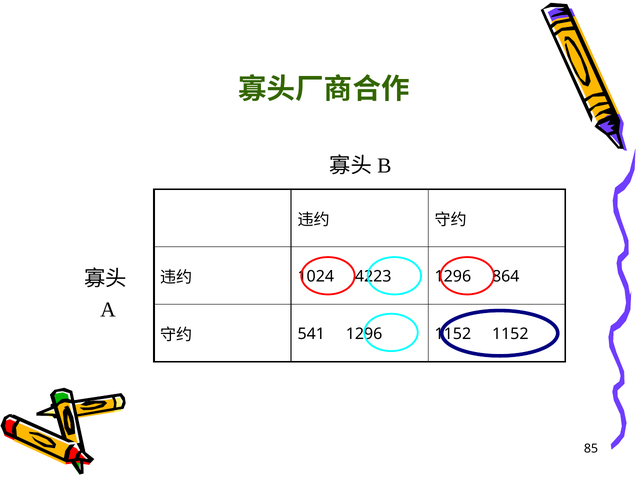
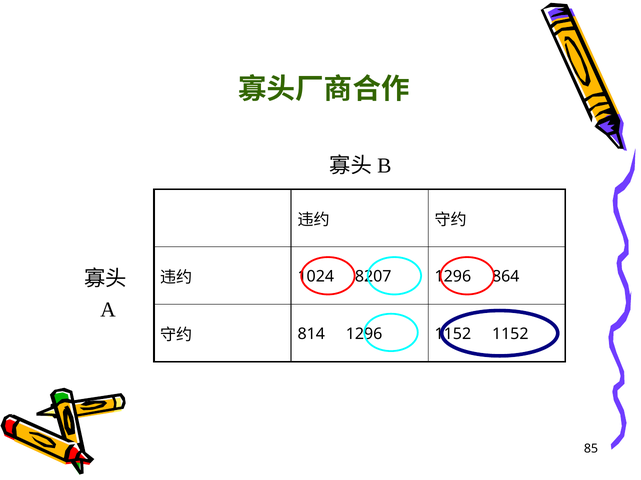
4223: 4223 -> 8207 (373, 277)
541: 541 -> 814 (311, 334)
